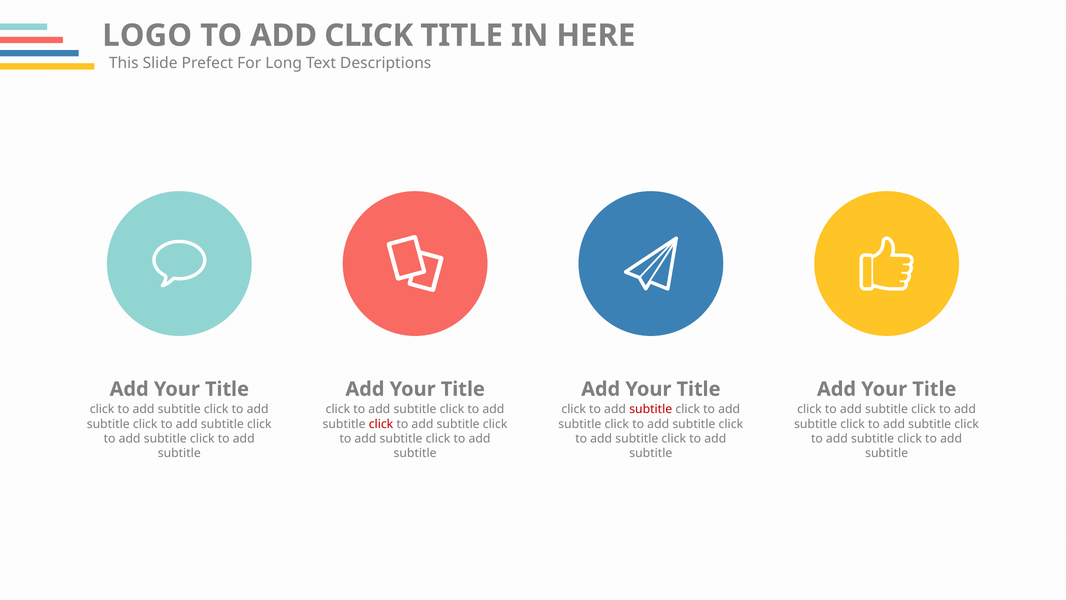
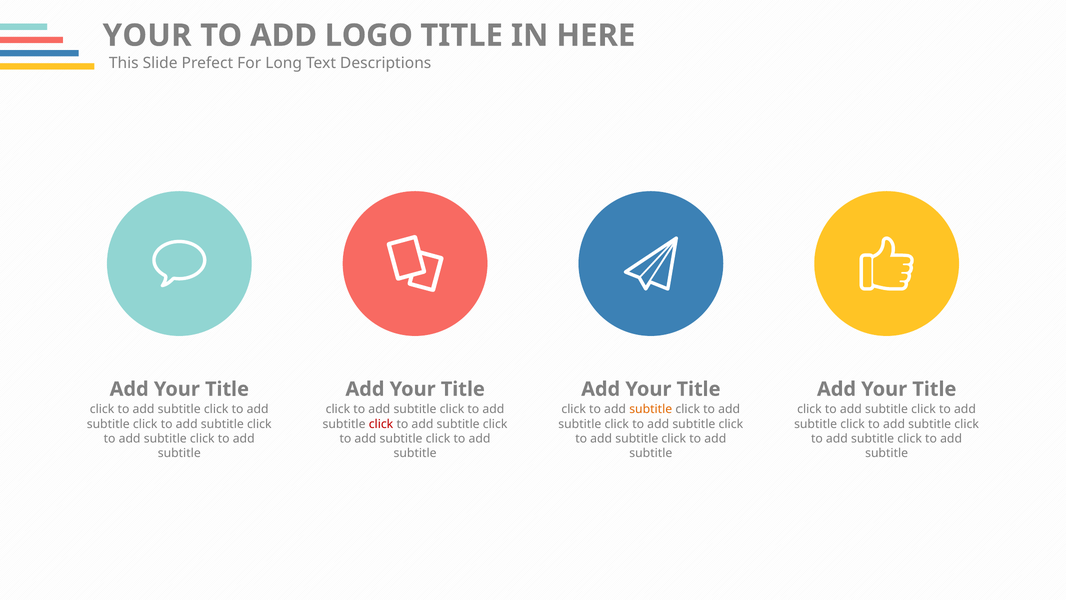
LOGO: LOGO -> YOUR (147, 36)
ADD CLICK: CLICK -> LOGO (369, 36)
subtitle colour: red -> orange (651, 409)
